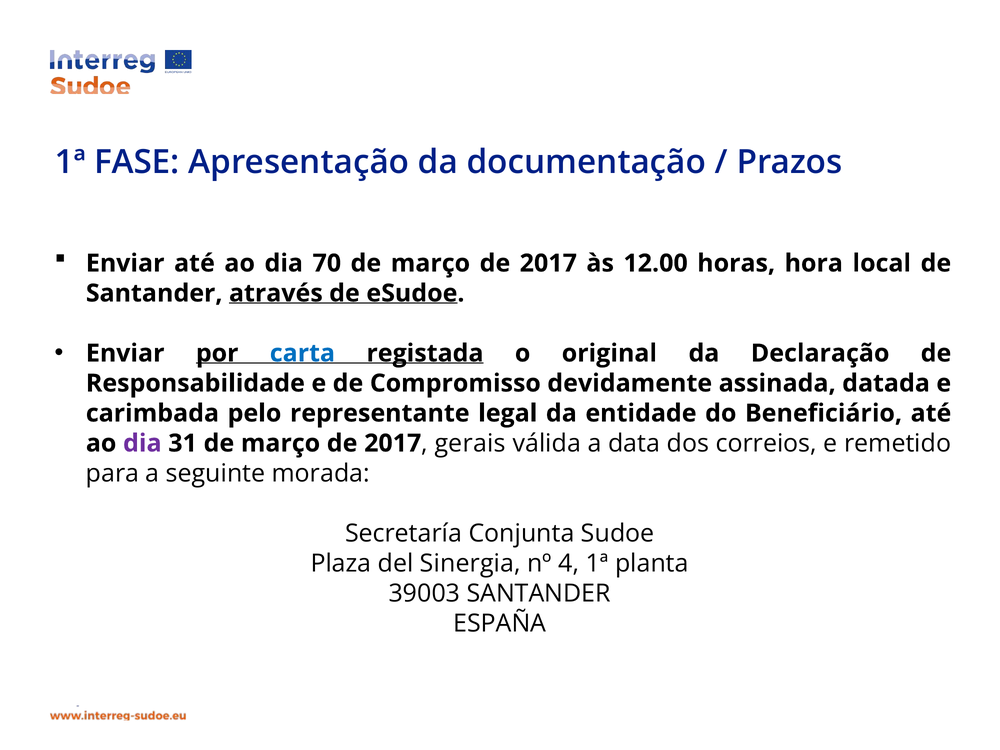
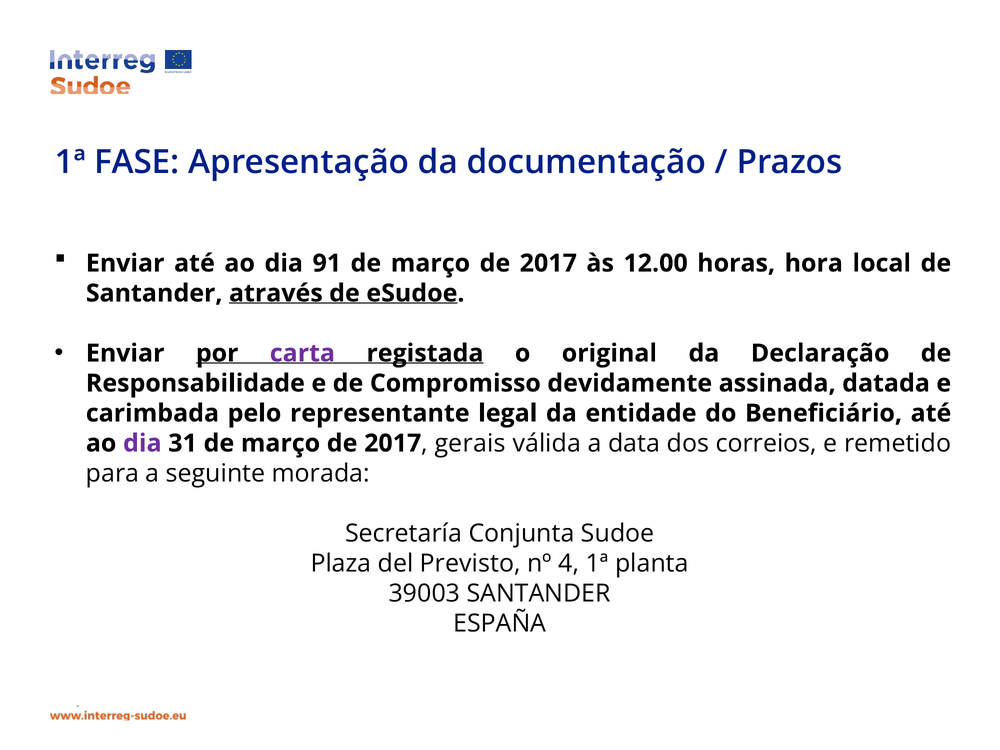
70: 70 -> 91 (327, 263)
carta colour: blue -> purple (302, 353)
Sinergia: Sinergia -> Previsto (470, 563)
